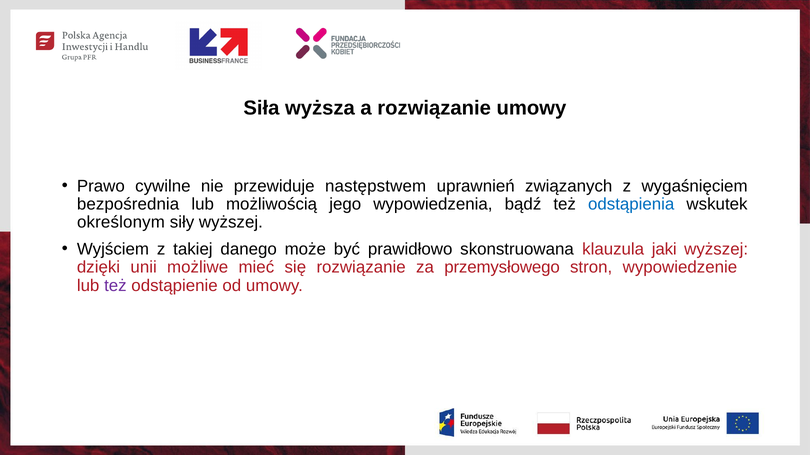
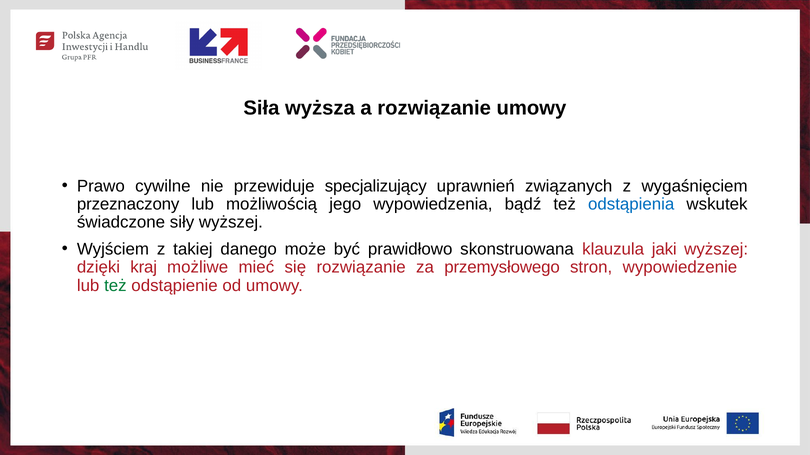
następstwem: następstwem -> specjalizujący (376, 186)
bezpośrednia: bezpośrednia -> przeznaczony (128, 204)
określonym: określonym -> świadczone (121, 223)
unii: unii -> kraj (144, 268)
też colour: purple -> green (115, 286)
